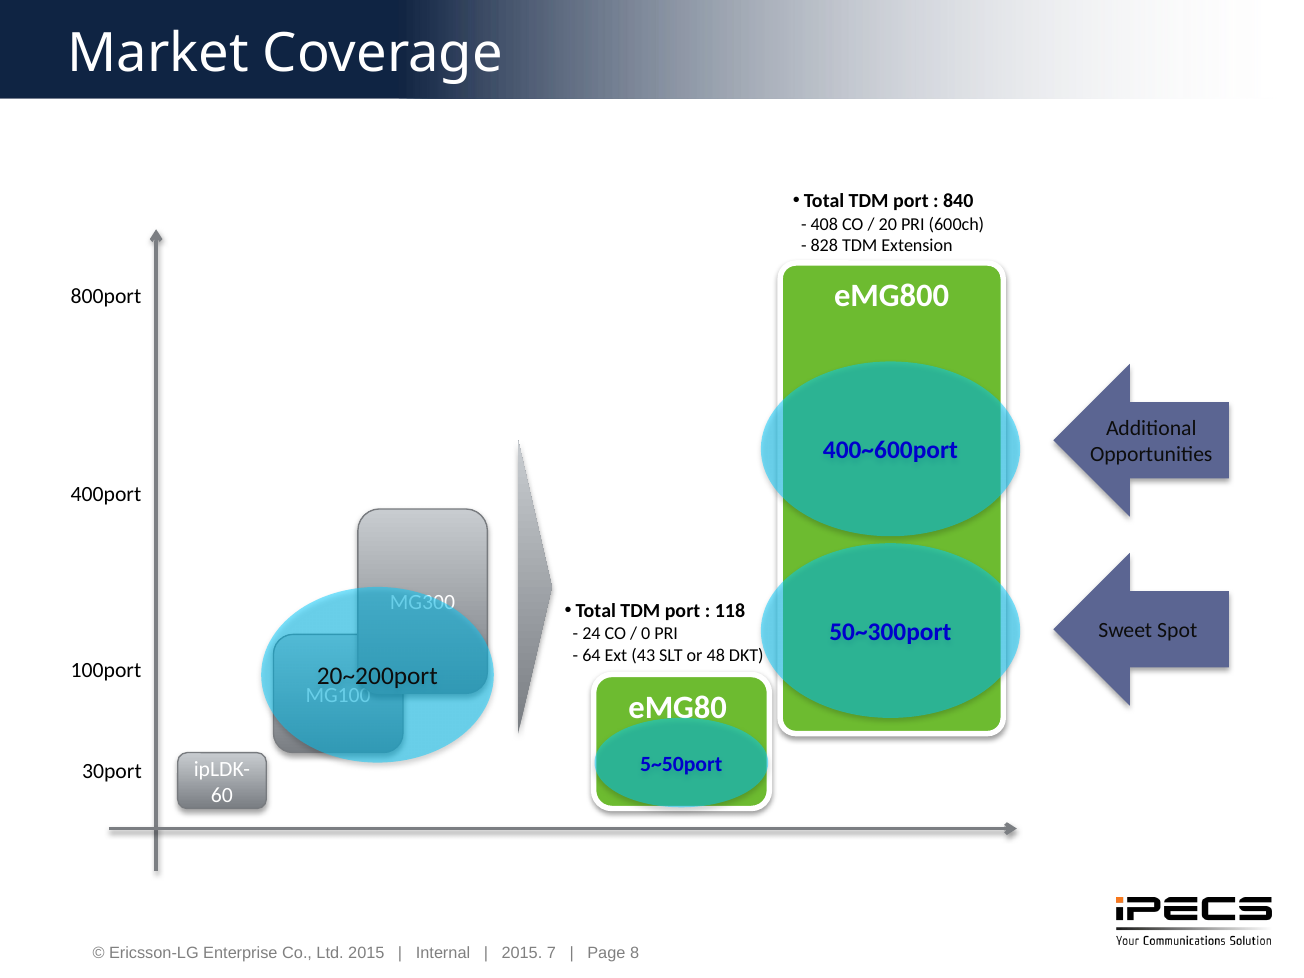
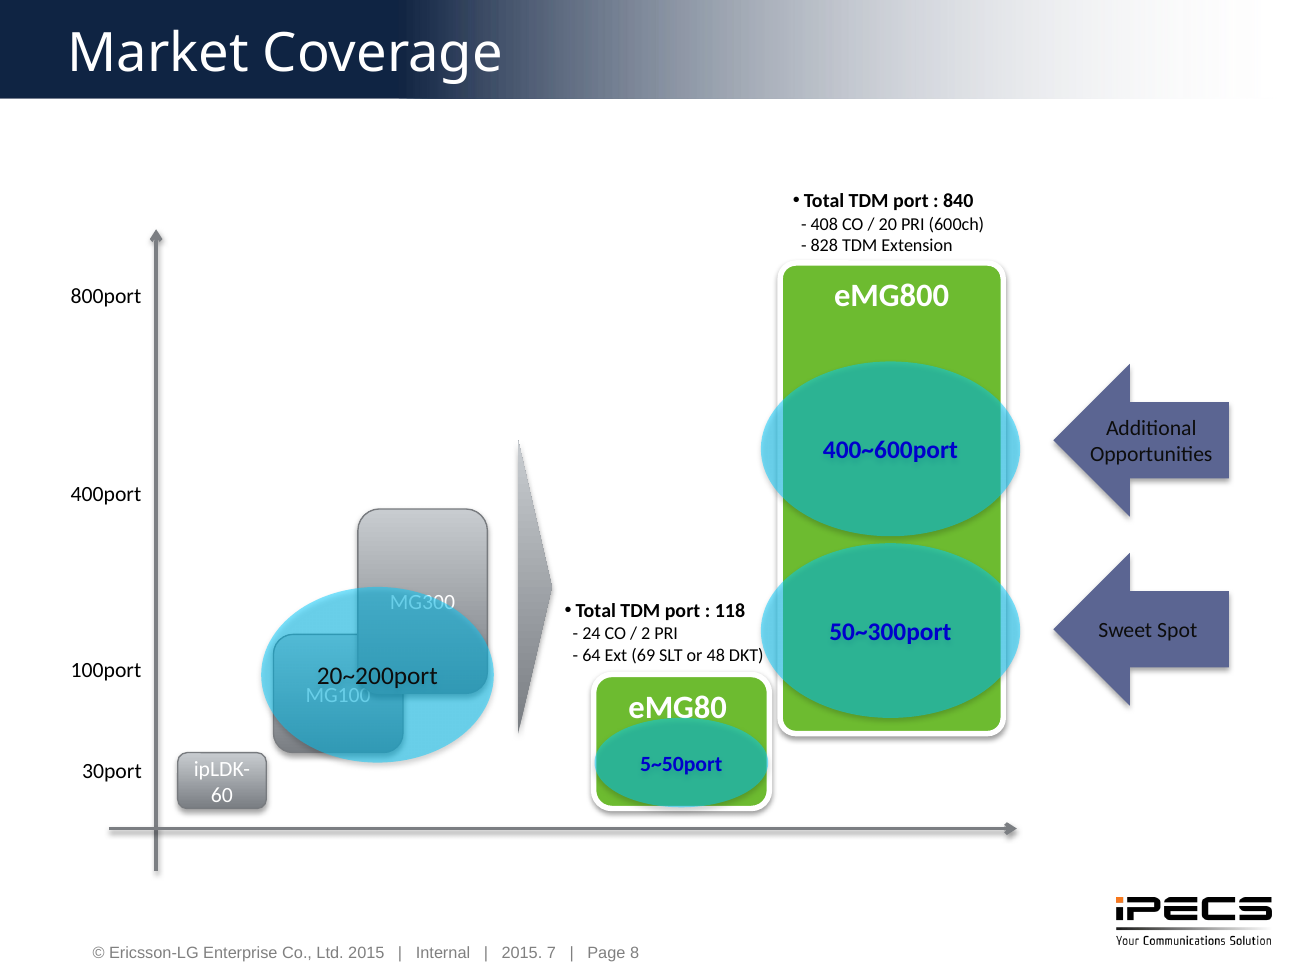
0: 0 -> 2 (646, 633)
43: 43 -> 69 (643, 655)
